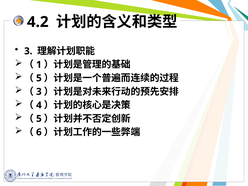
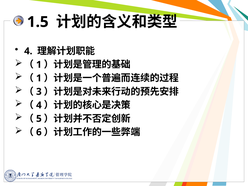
4.2: 4.2 -> 1.5 (38, 22)
3: 3 -> 4 (28, 51)
5: 5 -> 1 (39, 78)
